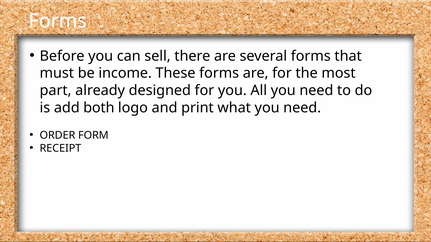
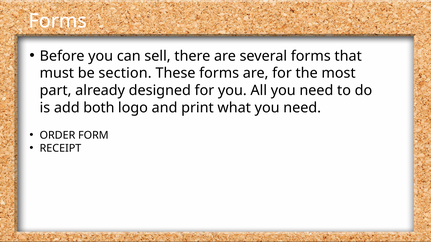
income: income -> section (125, 73)
